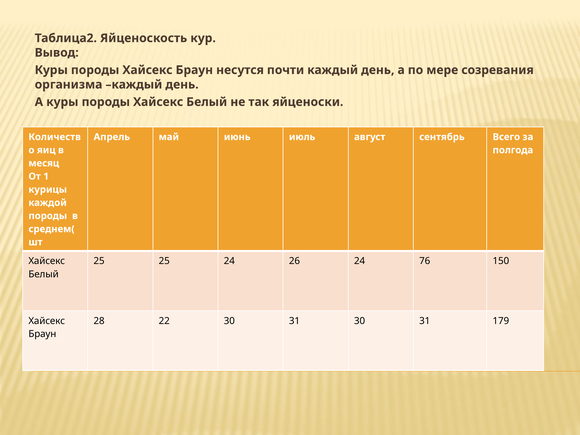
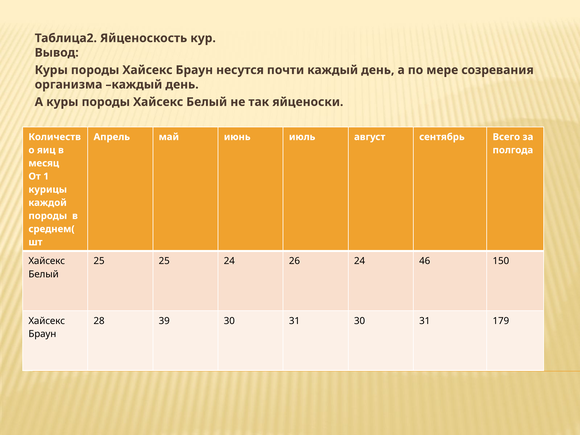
76: 76 -> 46 (425, 261)
22: 22 -> 39 (164, 321)
